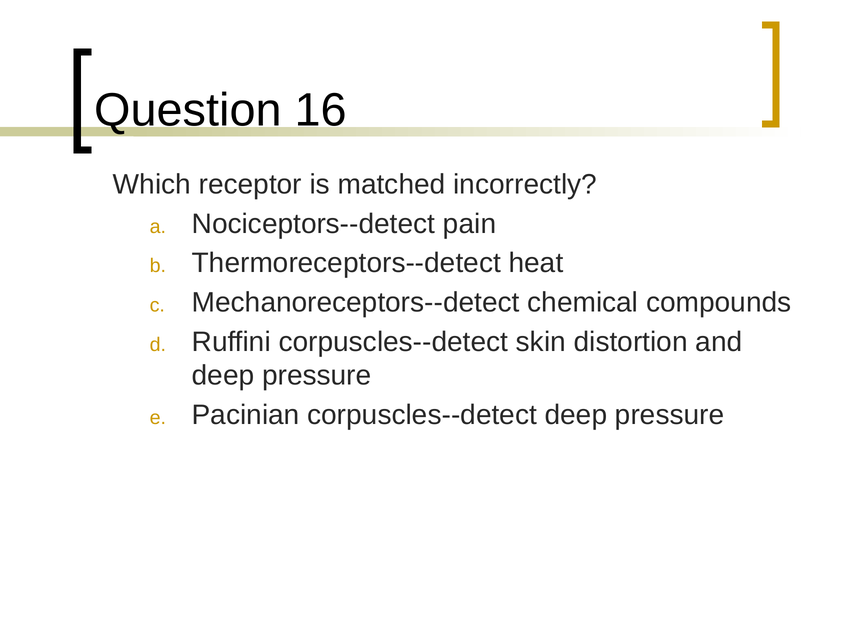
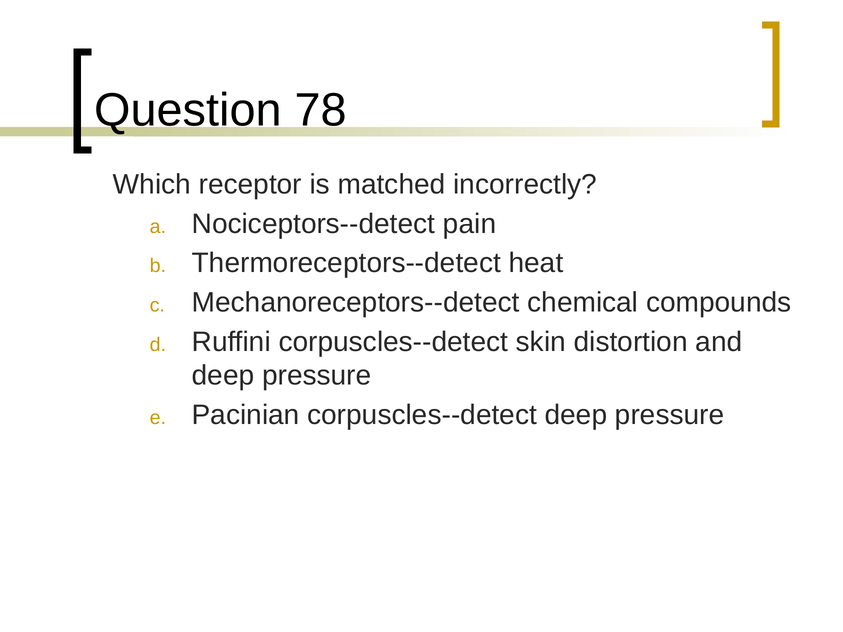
16: 16 -> 78 (321, 110)
